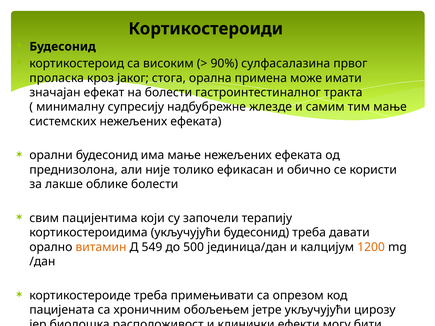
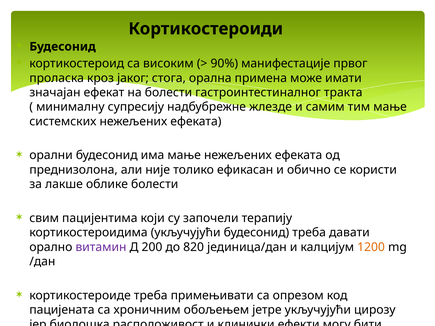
сулфасалазина: сулфасалазина -> манифестације (286, 64)
витамин colour: orange -> purple (101, 247)
549: 549 -> 200 (152, 247)
500: 500 -> 820 (194, 247)
